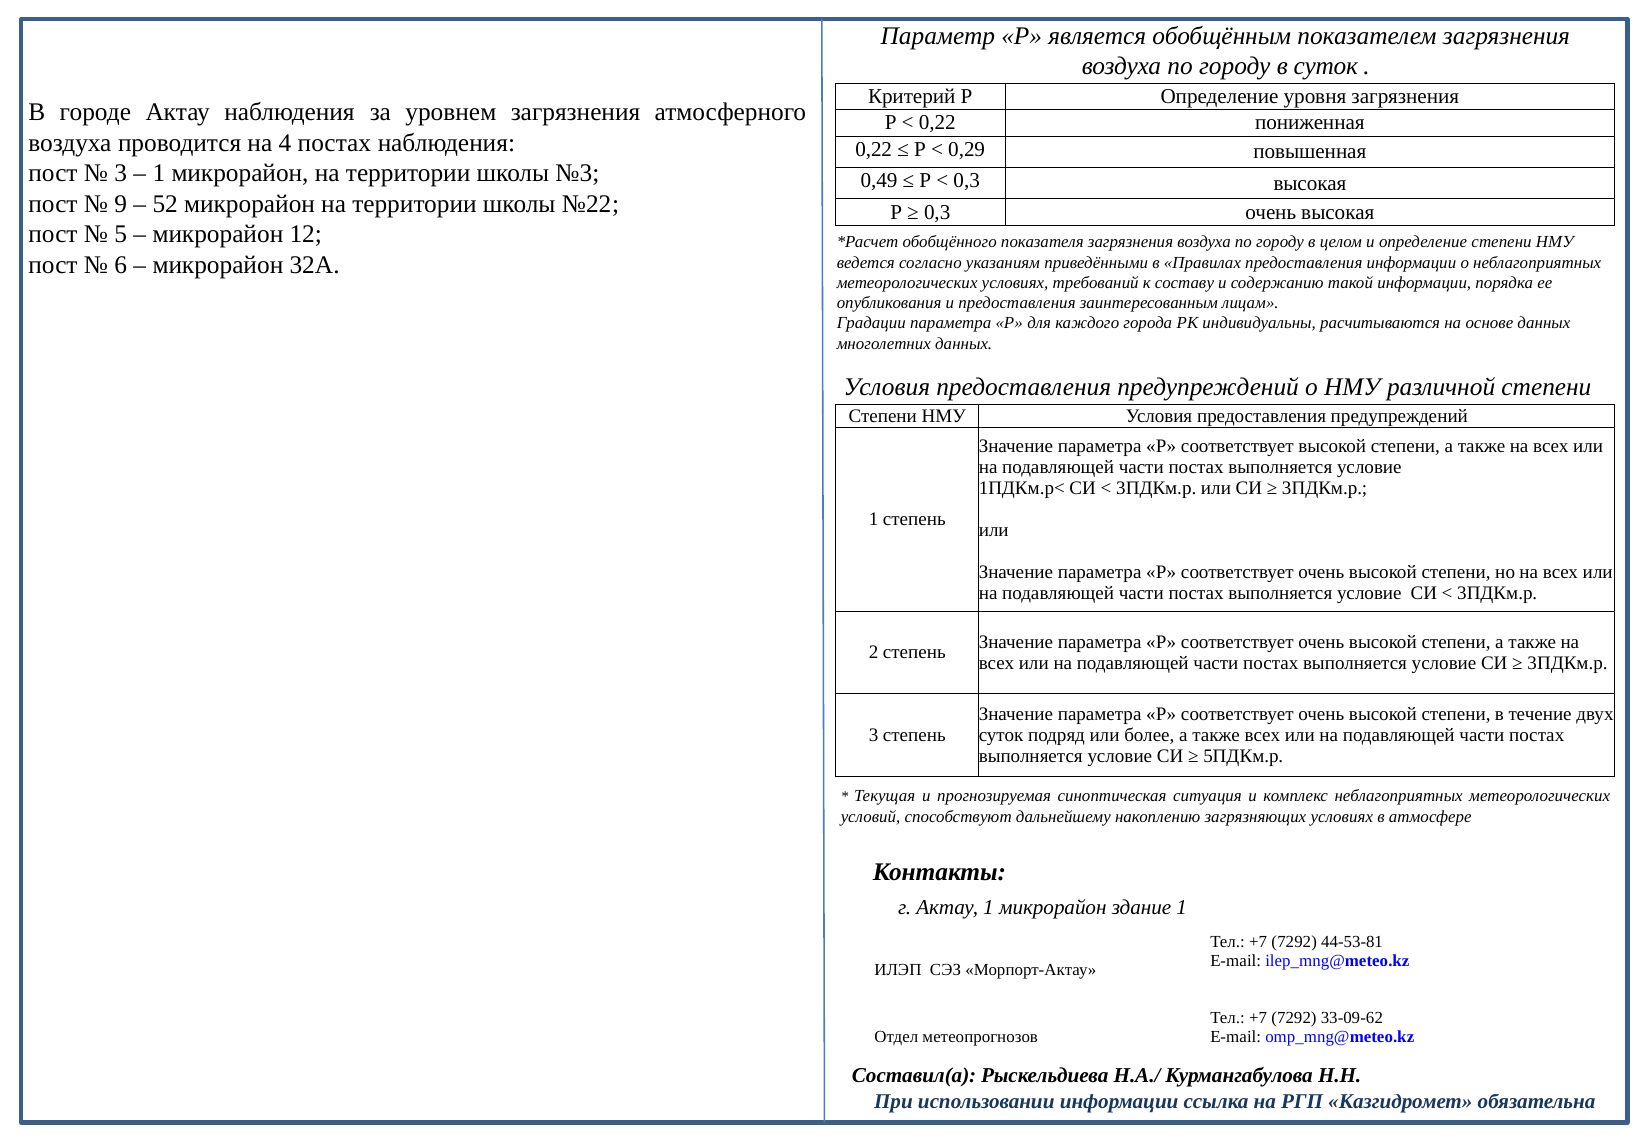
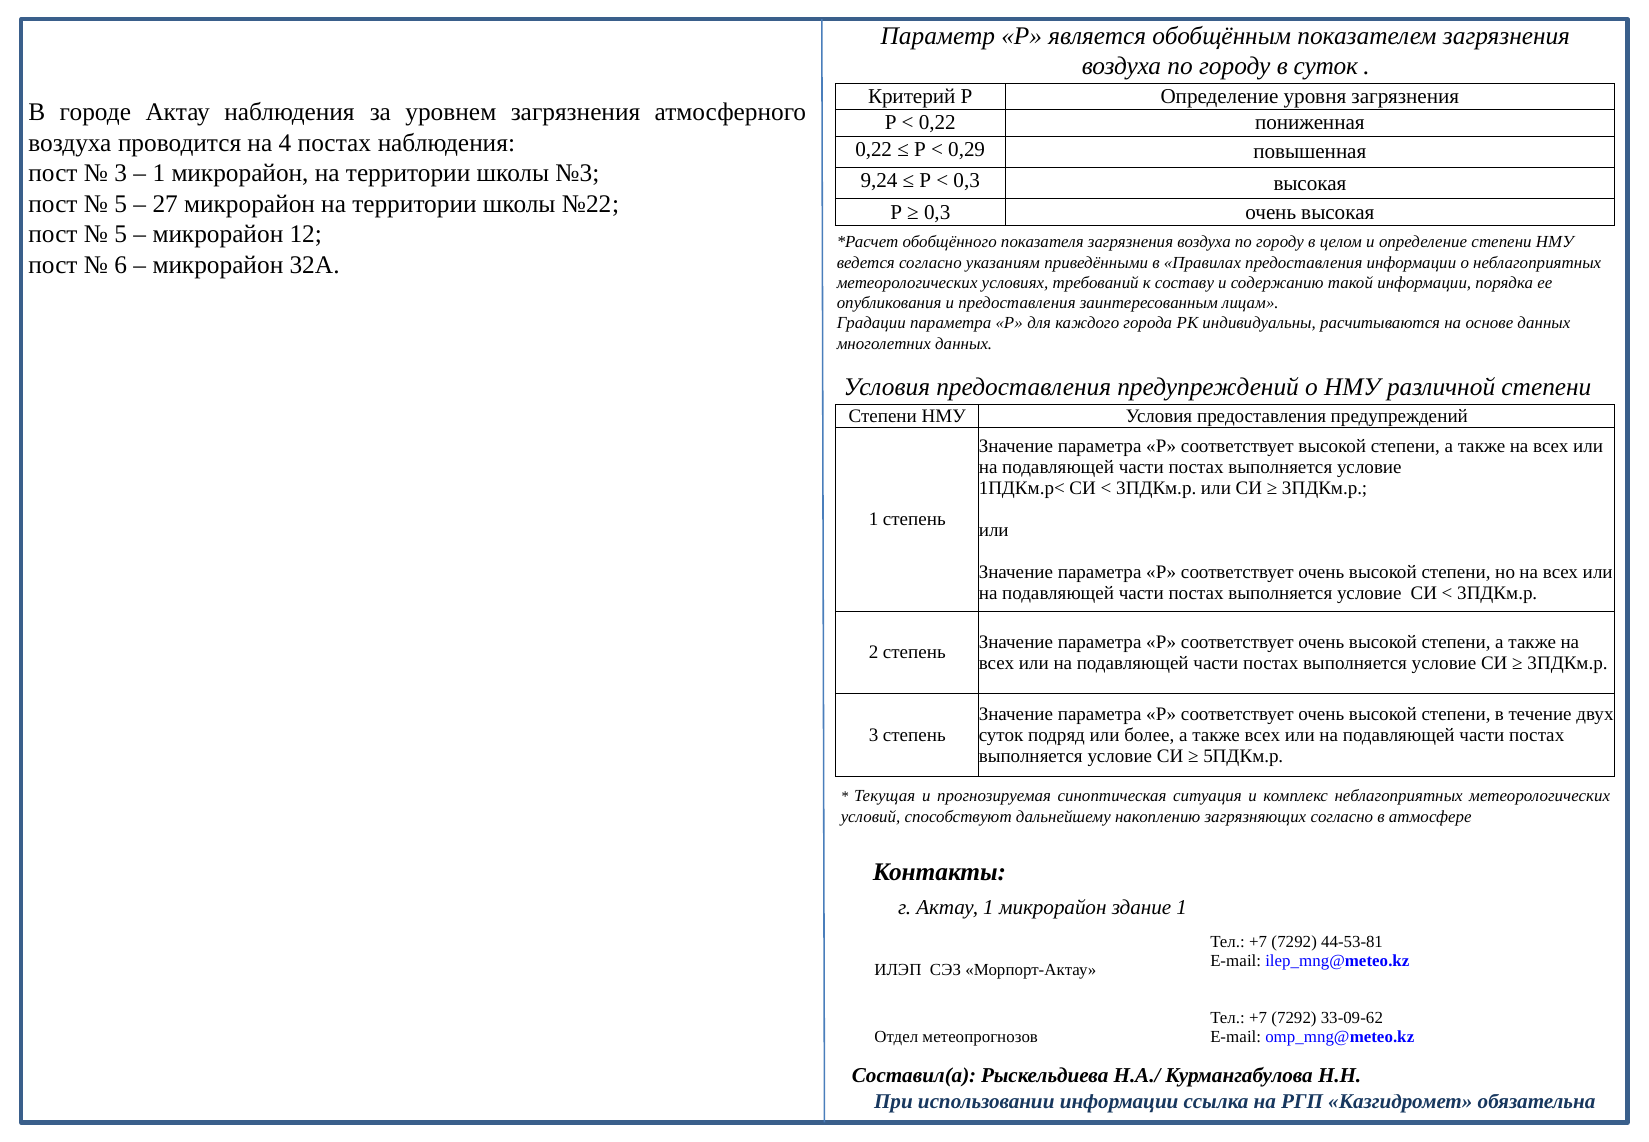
0,49: 0,49 -> 9,24 (879, 181)
9: 9 -> 5 (121, 204)
52: 52 -> 27 (165, 204)
загрязняющих условиях: условиях -> согласно (1342, 816)
